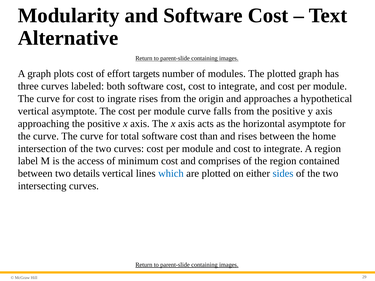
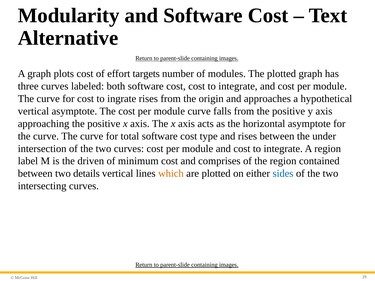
than: than -> type (209, 136)
home: home -> under (324, 136)
access: access -> driven (91, 161)
which colour: blue -> orange (171, 174)
